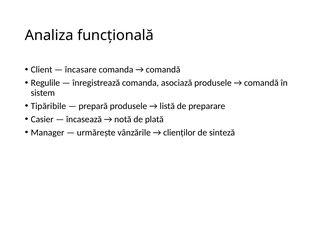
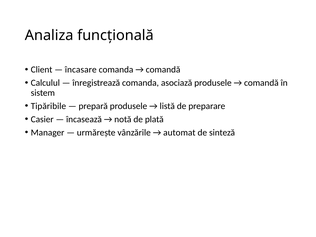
Regulile: Regulile -> Calculul (45, 83)
clienților: clienților -> automat (179, 133)
